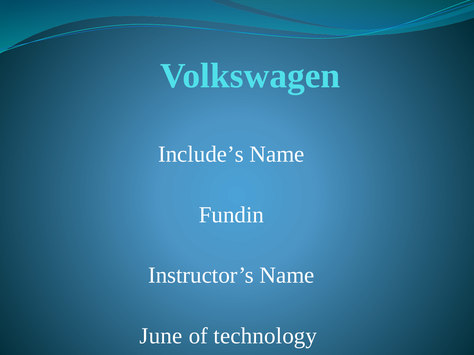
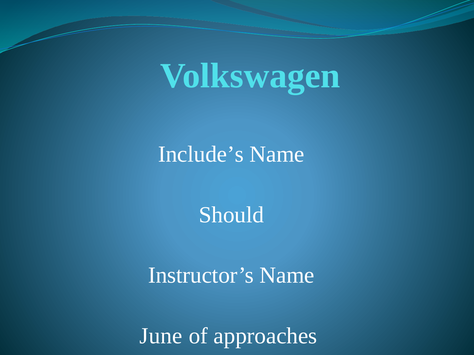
Fundin: Fundin -> Should (231, 215)
technology: technology -> approaches (265, 336)
